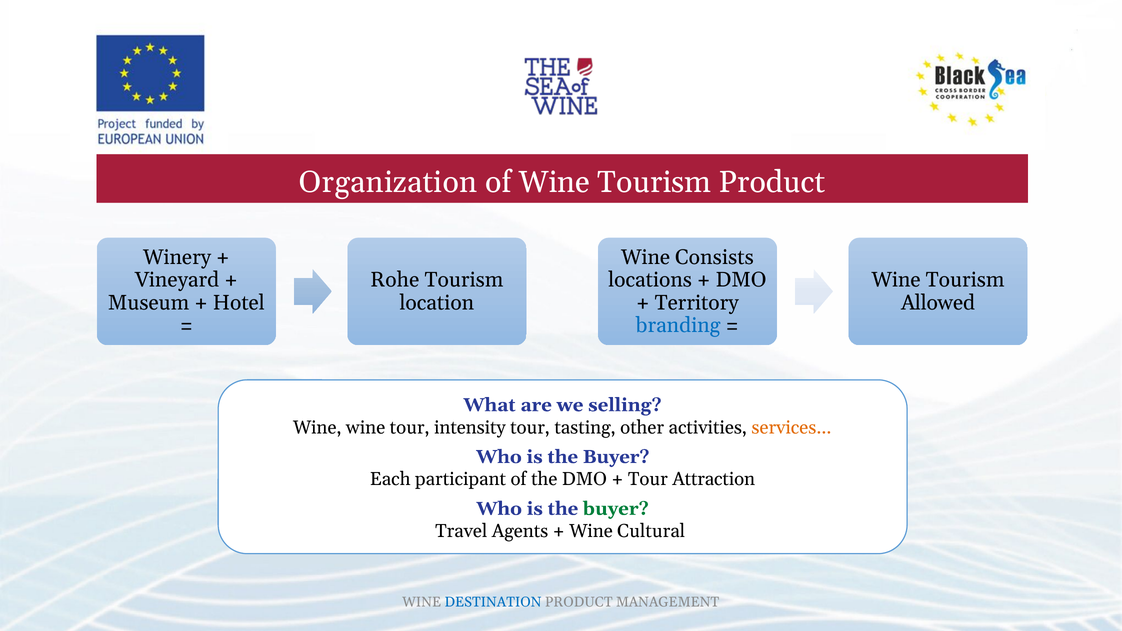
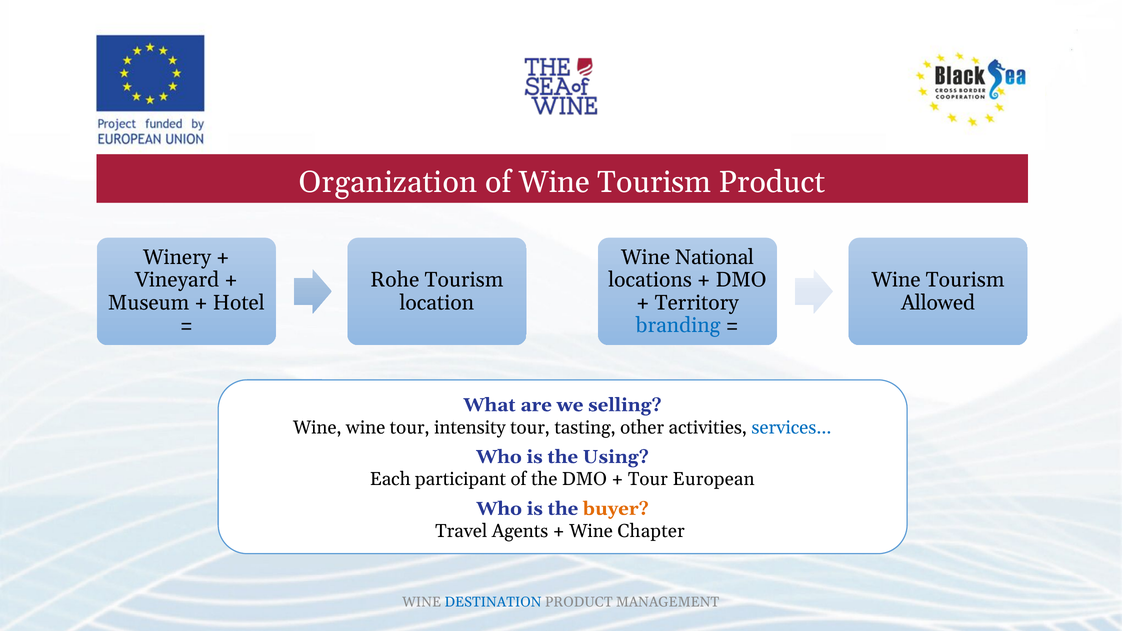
Consists: Consists -> National (715, 257)
services colour: orange -> blue (791, 428)
Buyer: Buyer -> Using (616, 457)
Attraction: Attraction -> European (714, 479)
buyer colour: green -> orange (616, 509)
Cultural: Cultural -> Chapter (651, 531)
